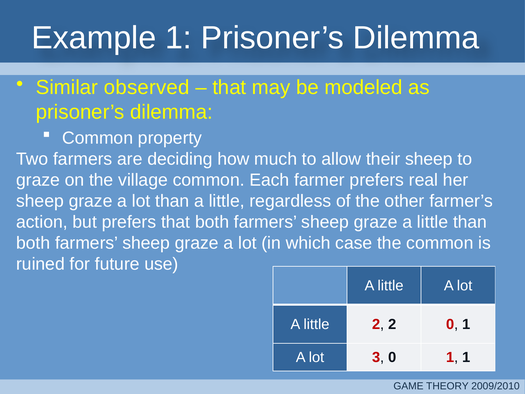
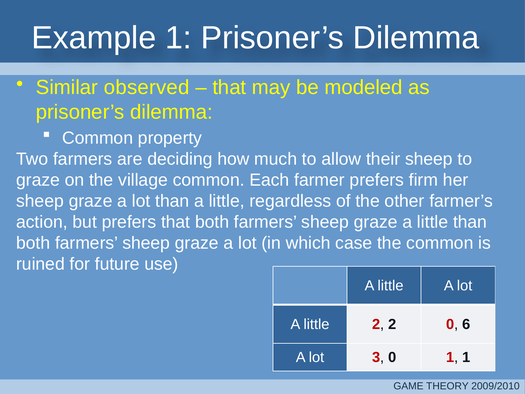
real: real -> firm (423, 180)
2 0 1: 1 -> 6 (466, 324)
